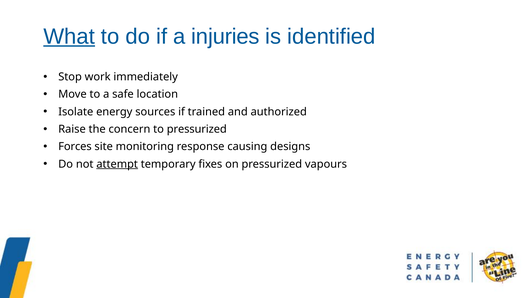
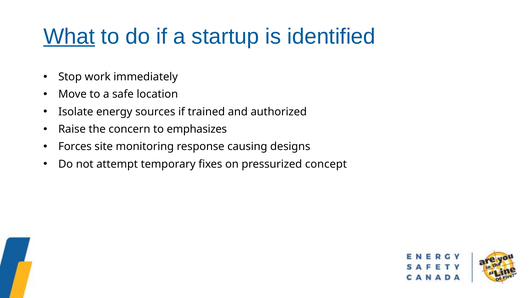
injuries: injuries -> startup (225, 37)
to pressurized: pressurized -> emphasizes (197, 129)
attempt underline: present -> none (117, 164)
vapours: vapours -> concept (326, 164)
